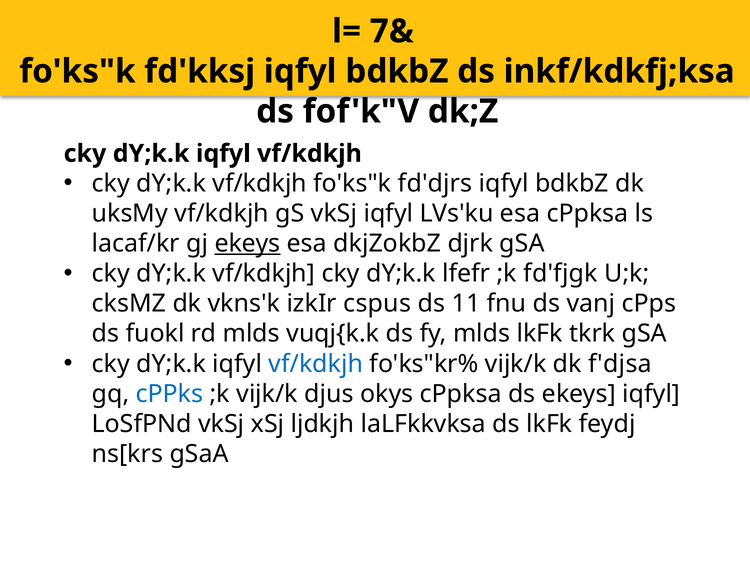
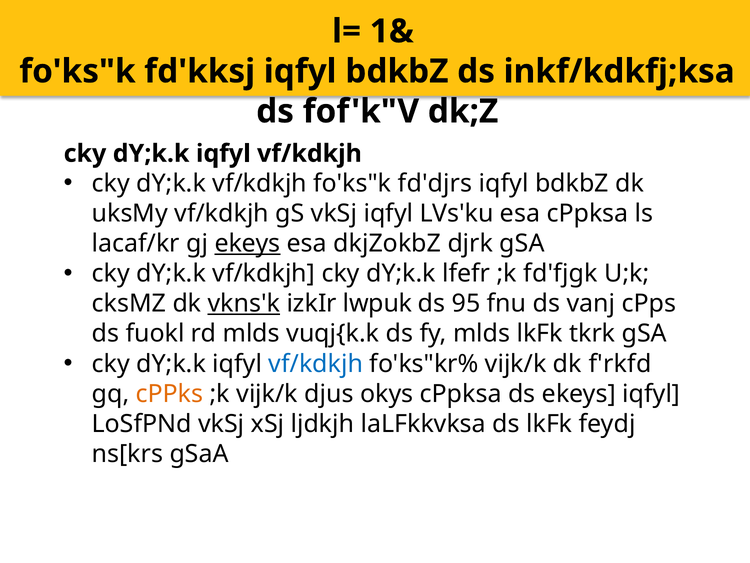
7&: 7& -> 1& (392, 31)
vkns'k underline: none -> present (244, 303)
cspus: cspus -> lwpuk (378, 303)
11: 11 -> 95 (466, 303)
f'djsa: f'djsa -> f'rkfd (620, 363)
cPPks colour: blue -> orange (169, 393)
